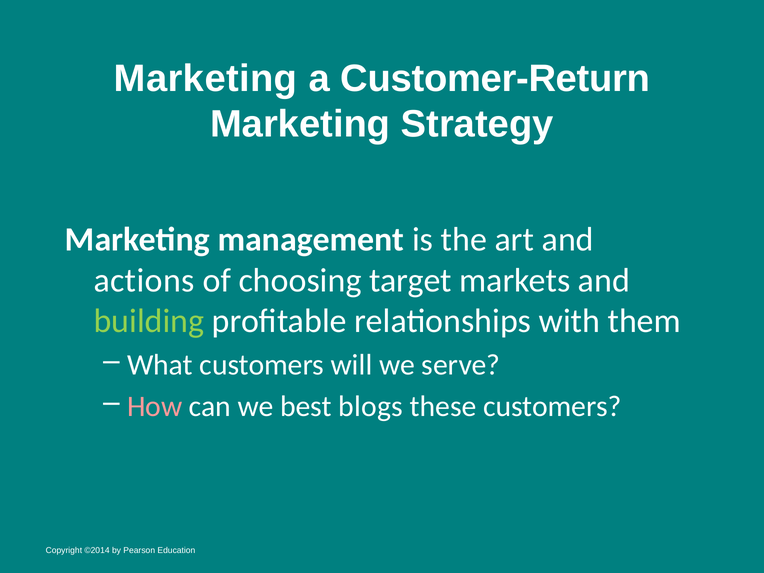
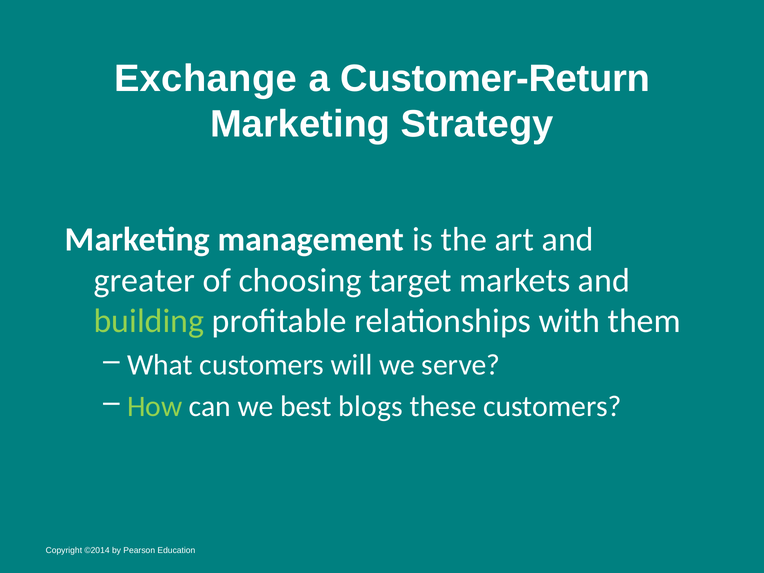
Marketing: Marketing -> Exchange (206, 78)
actions: actions -> greater (144, 280)
How colour: pink -> light green (155, 407)
